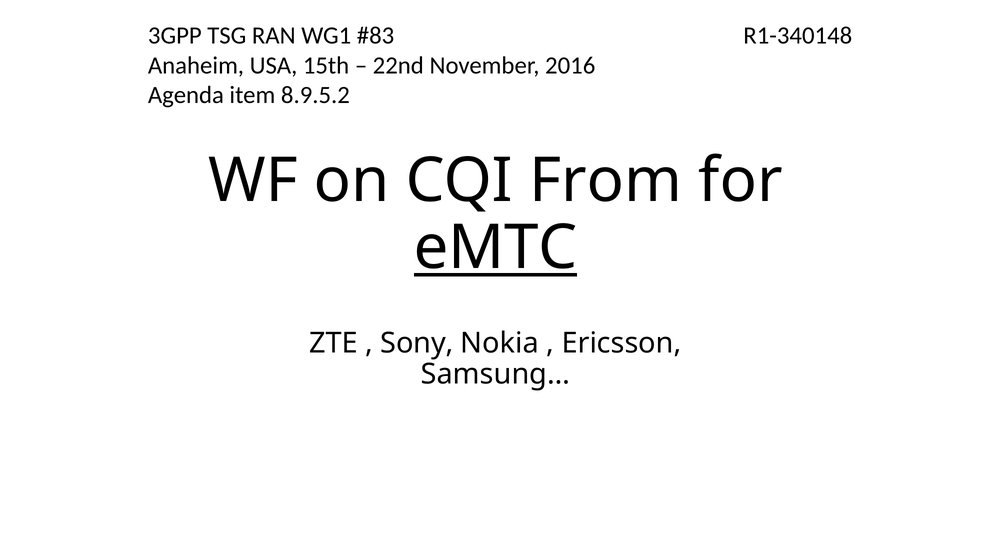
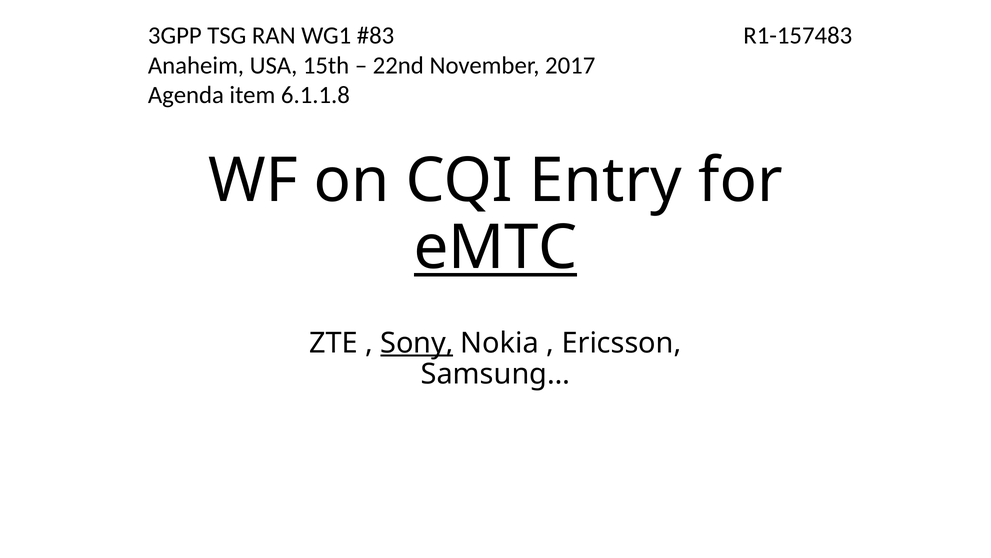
R1-340148: R1-340148 -> R1-157483 (798, 36)
2016: 2016 -> 2017 (570, 65)
8.9.5.2: 8.9.5.2 -> 6.1.1.8 (315, 95)
From: From -> Entry (606, 181)
Sony underline: none -> present (417, 343)
